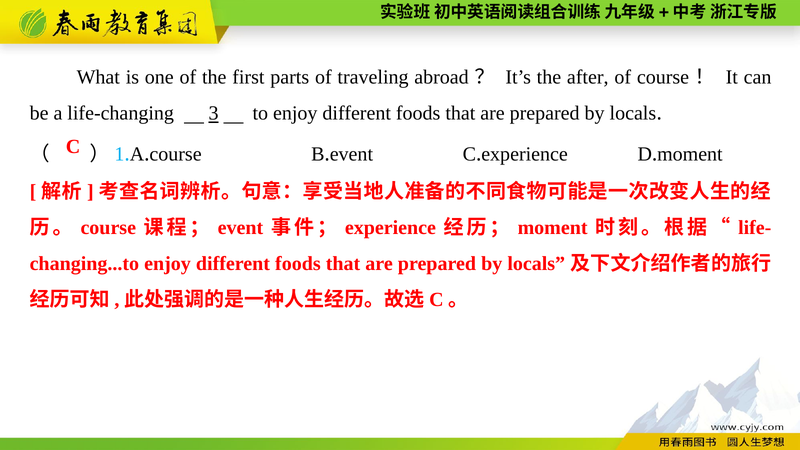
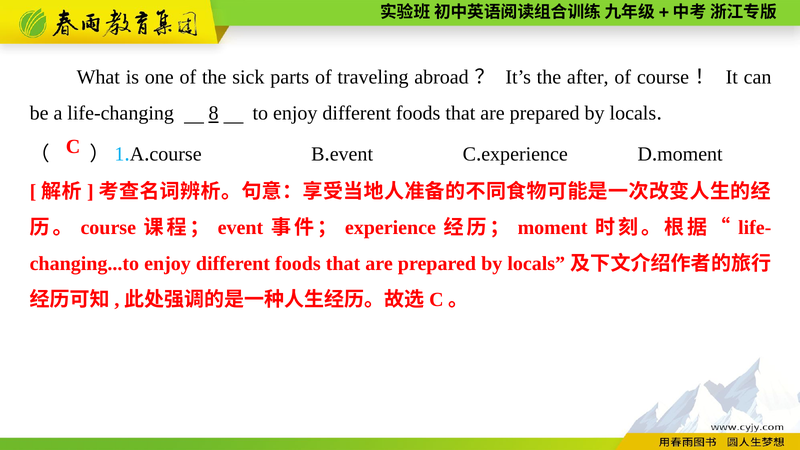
first: first -> sick (248, 77)
3: 3 -> 8 (214, 113)
